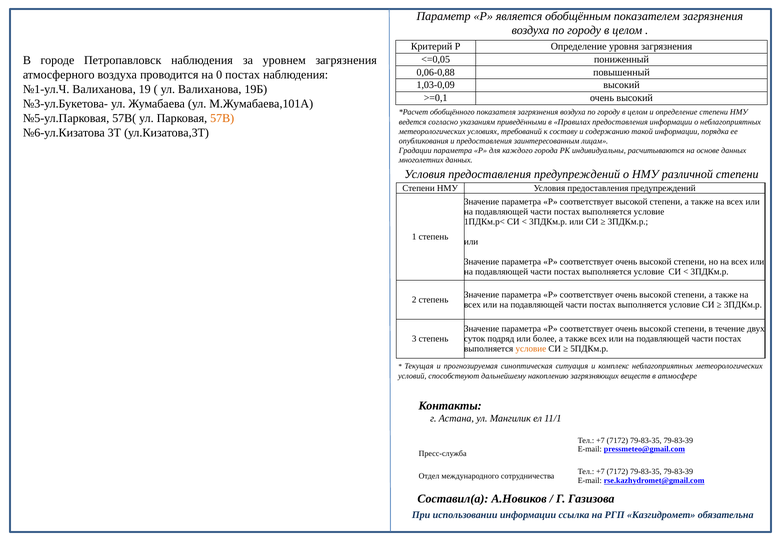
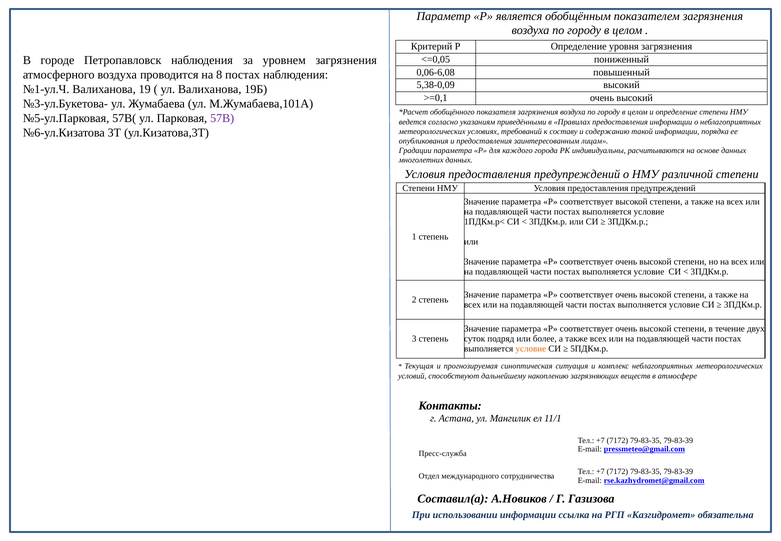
0,06-0,88: 0,06-0,88 -> 0,06-6,08 (436, 72)
0: 0 -> 8 (219, 75)
1,03-0,09: 1,03-0,09 -> 5,38-0,09 (436, 85)
57В colour: orange -> purple (222, 118)
